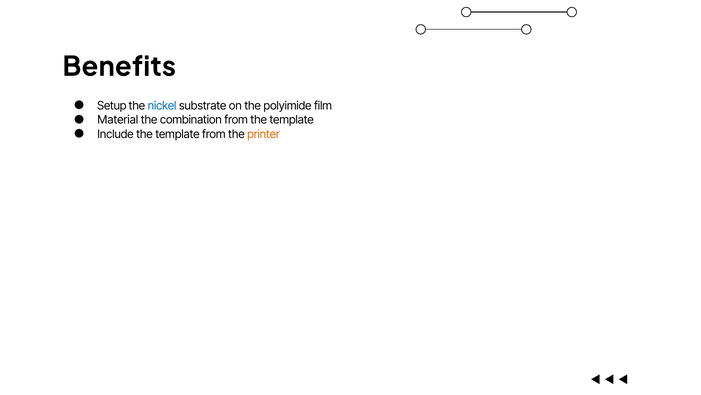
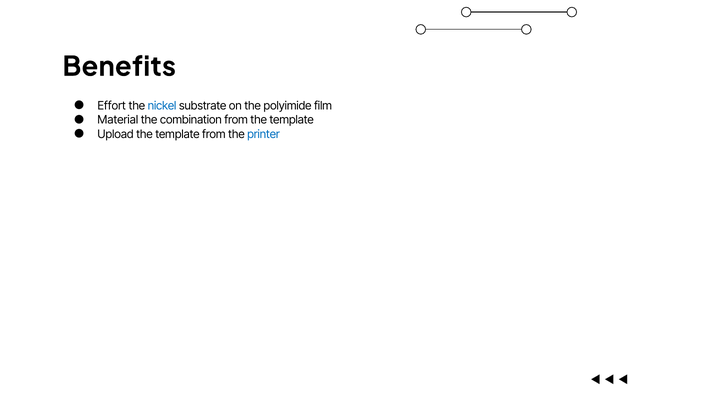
Setup: Setup -> Effort (112, 106)
Include: Include -> Upload (115, 134)
printer colour: orange -> blue (264, 134)
